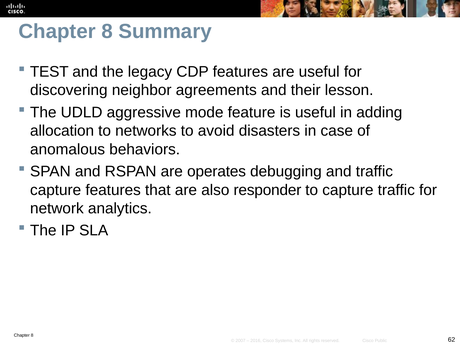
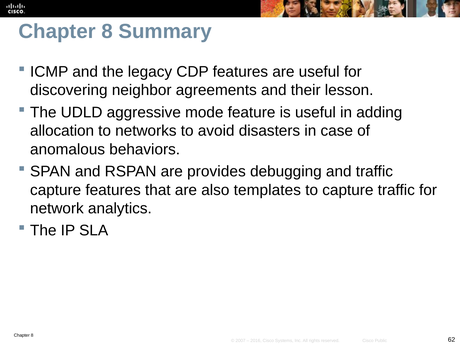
TEST: TEST -> ICMP (49, 72)
operates: operates -> provides (216, 172)
responder: responder -> templates (267, 190)
